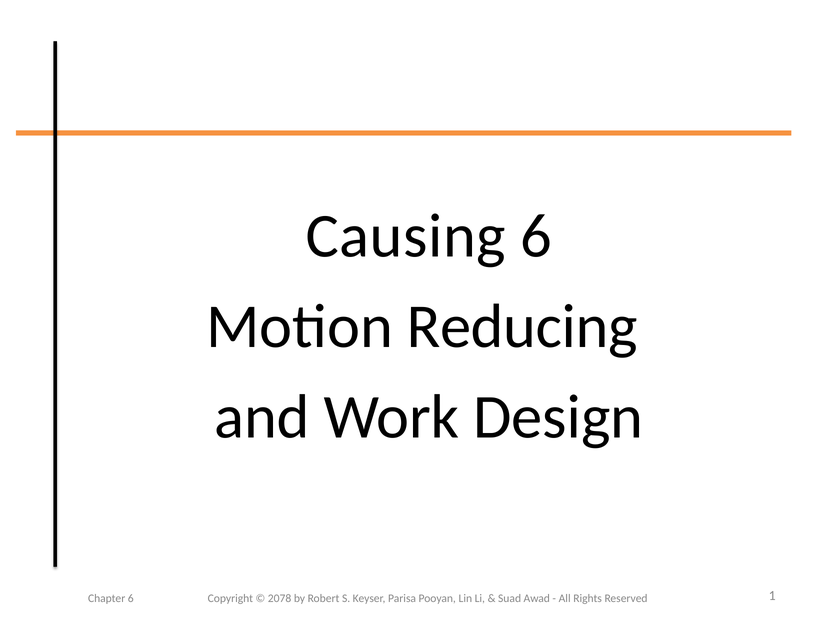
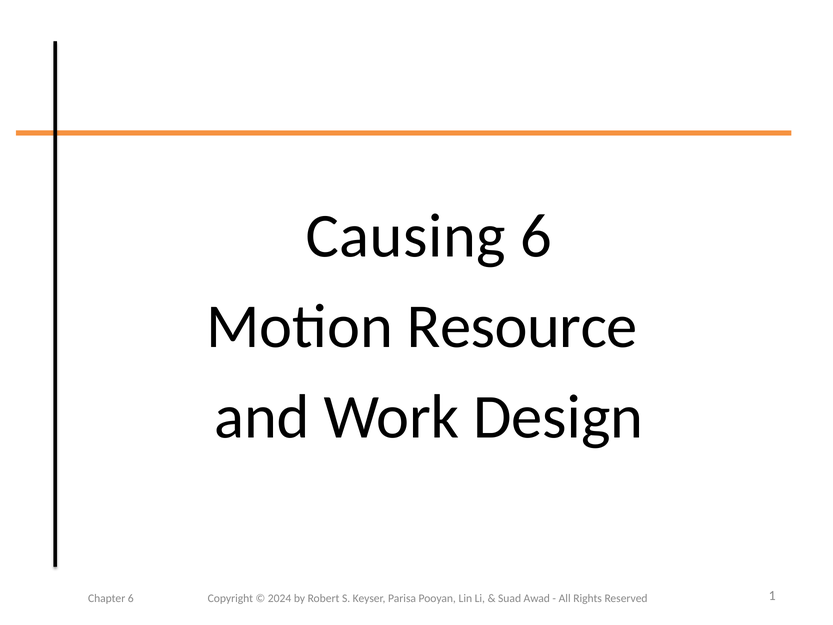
Reducing: Reducing -> Resource (522, 327)
2078: 2078 -> 2024 (280, 598)
